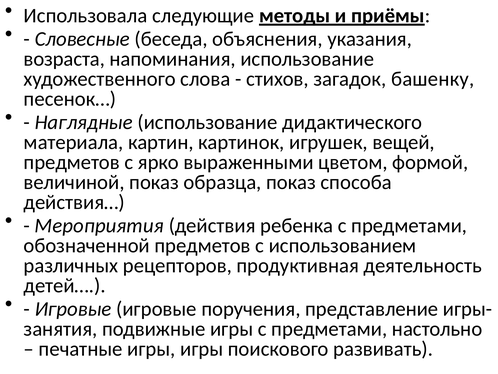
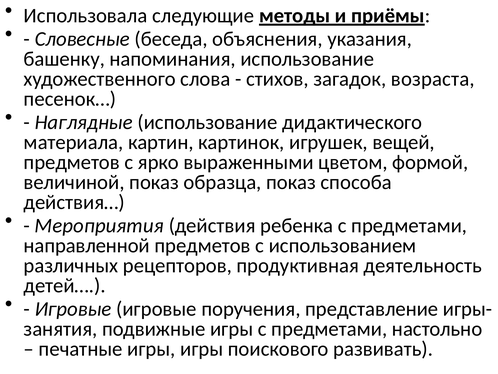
возраста: возраста -> башенку (64, 59)
башенку: башенку -> возраста (433, 79)
обозначенной: обозначенной -> направленной (87, 245)
